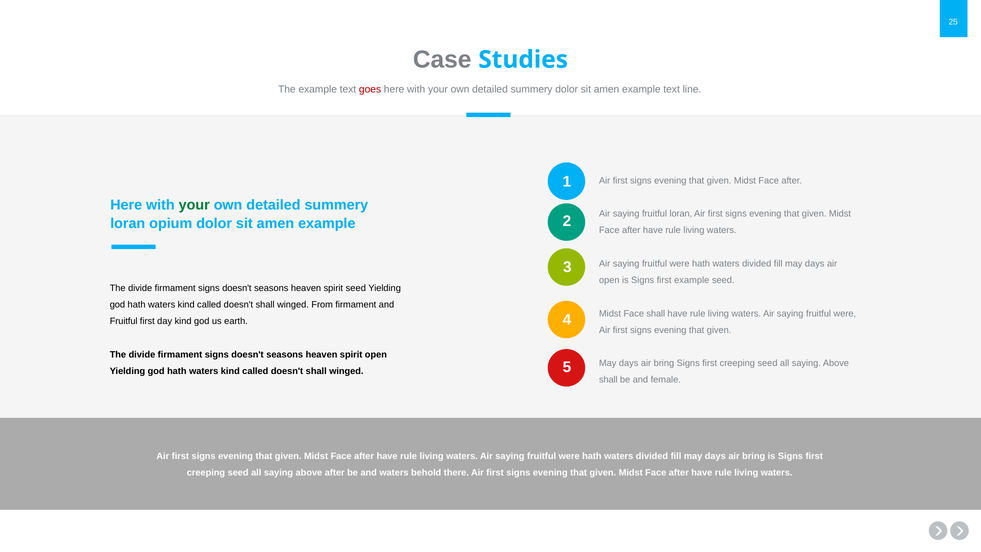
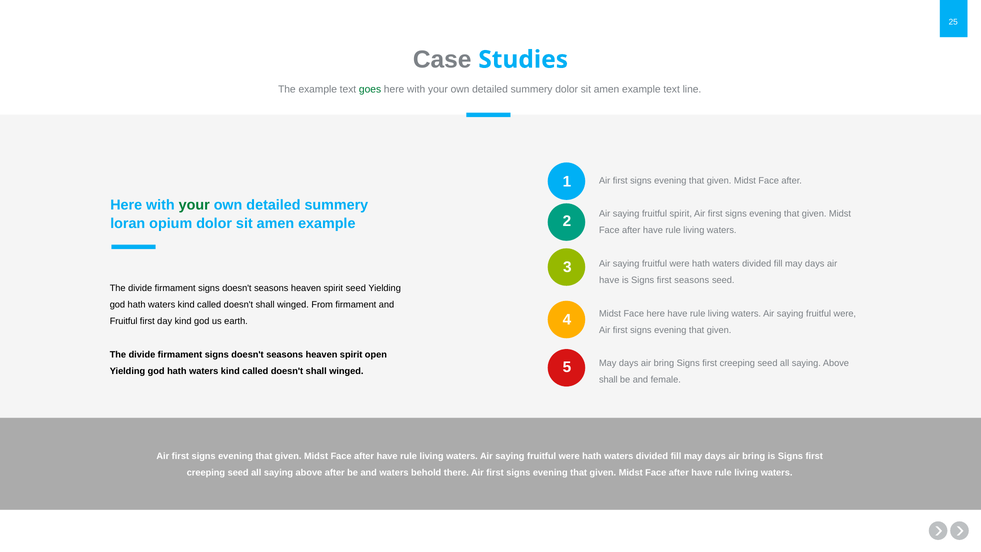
goes colour: red -> green (370, 89)
fruitful loran: loran -> spirit (681, 214)
open: open -> have (609, 280)
first example: example -> seasons (692, 280)
Face shall: shall -> here (656, 313)
